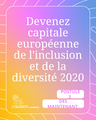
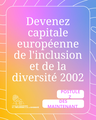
2020: 2020 -> 2002 (72, 78)
